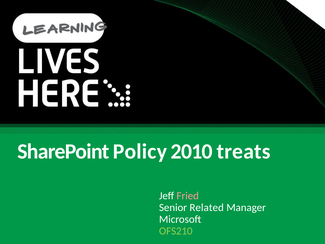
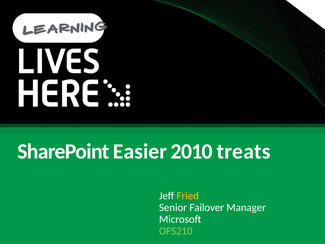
Policy: Policy -> Easier (140, 151)
Fried colour: pink -> yellow (188, 196)
Related: Related -> Failover (207, 207)
